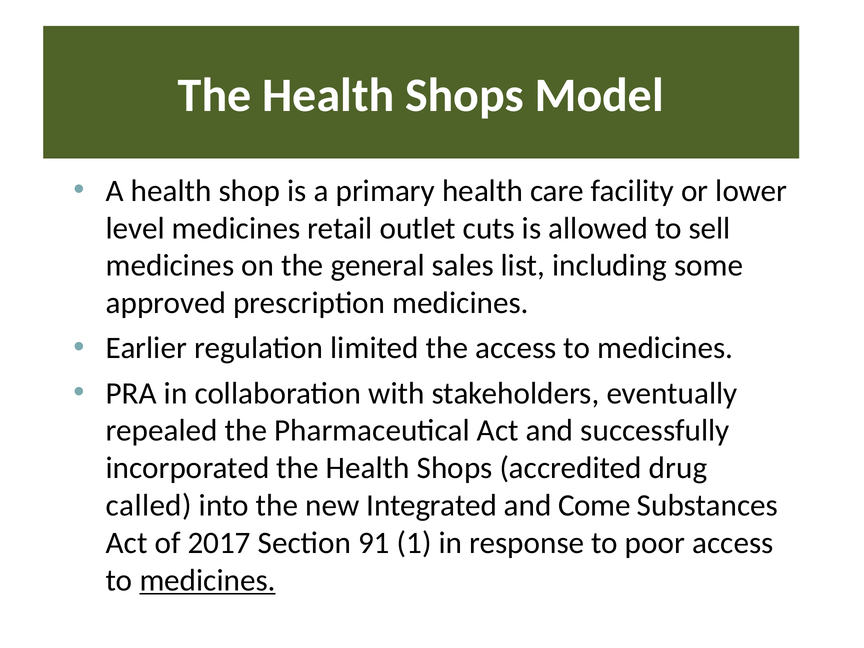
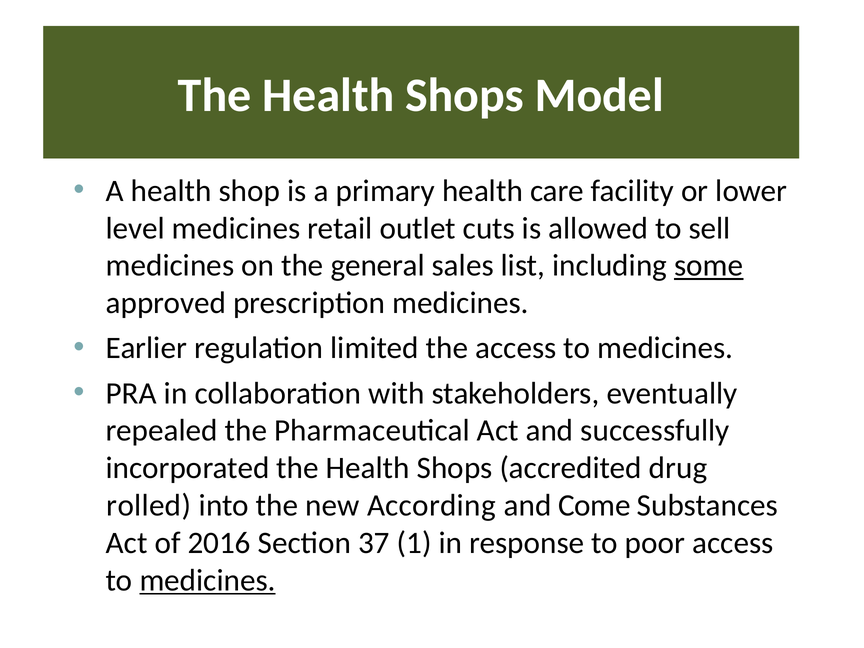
some underline: none -> present (709, 266)
called: called -> rolled (149, 506)
Integrated: Integrated -> According (431, 506)
2017: 2017 -> 2016 (219, 543)
91: 91 -> 37 (374, 543)
